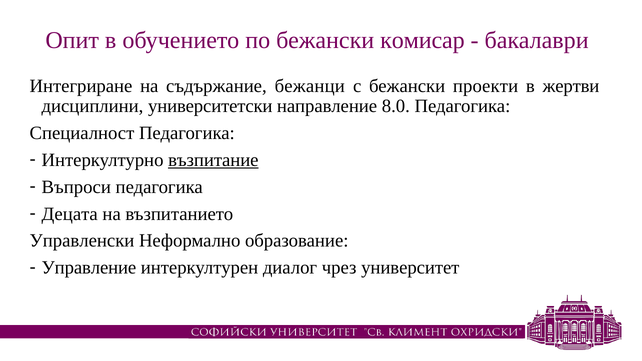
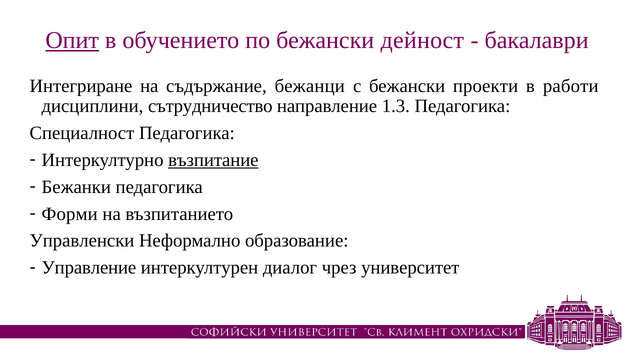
Опит underline: none -> present (72, 40)
комисар: комисар -> дейност (422, 40)
жертви: жертви -> работи (571, 86)
университетски: университетски -> сътрудничество (210, 106)
8.0: 8.0 -> 1.3 (396, 106)
Въпроси: Въпроси -> Бежанки (76, 187)
Децата: Децата -> Форми (70, 214)
